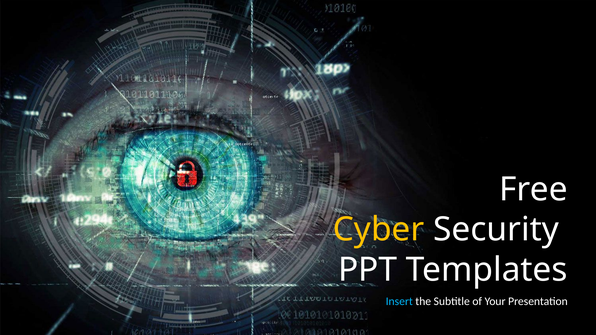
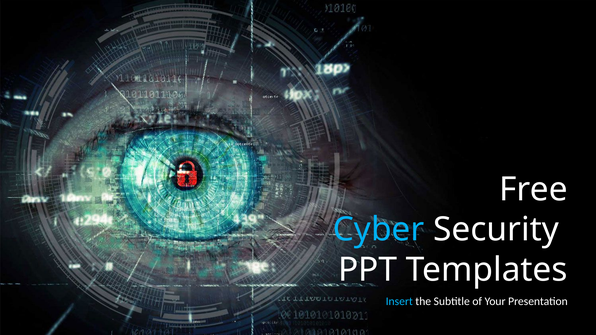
Cyber colour: yellow -> light blue (379, 230)
